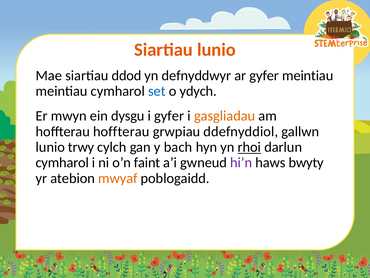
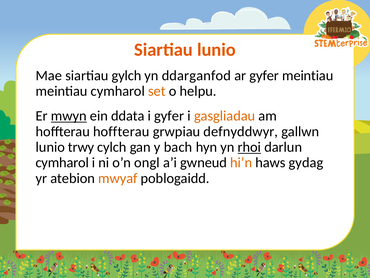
ddod: ddod -> gylch (127, 75)
defnyddwyr: defnyddwyr -> ddarganfod (196, 75)
set colour: blue -> orange (157, 91)
ydych: ydych -> helpu (198, 91)
mwyn underline: none -> present (69, 116)
dysgu: dysgu -> ddata (128, 116)
ddefnyddiol: ddefnyddiol -> defnyddwyr (241, 131)
faint: faint -> ongl (147, 162)
hi’n colour: purple -> orange (241, 162)
bwyty: bwyty -> gydag (306, 162)
